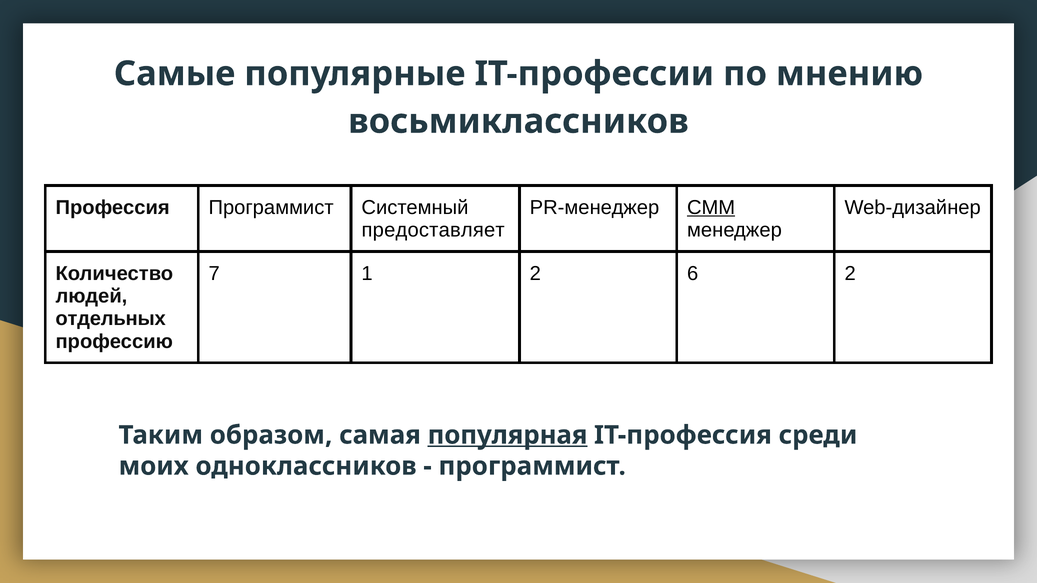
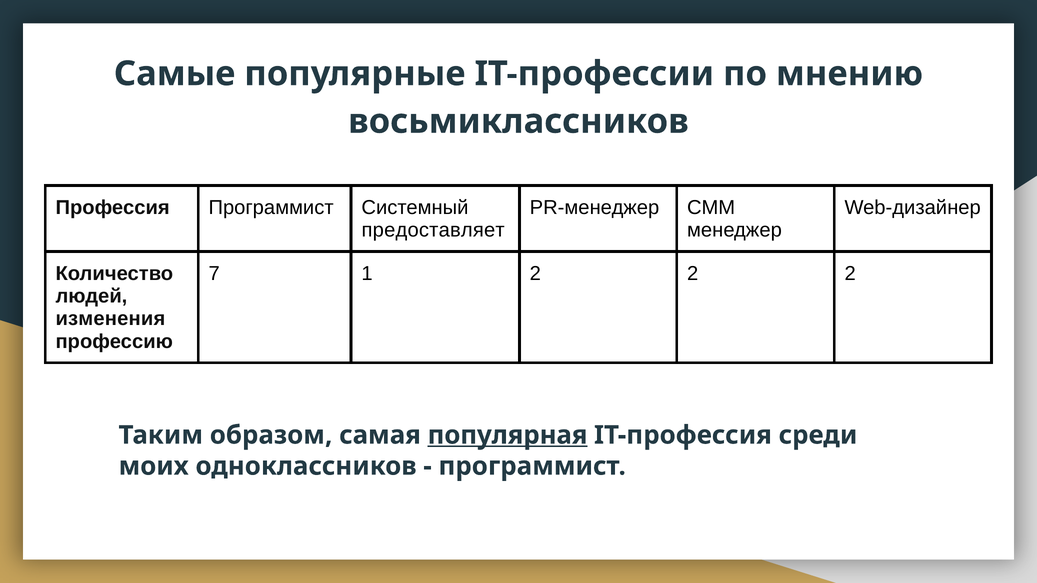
СММ underline: present -> none (711, 208)
1 2 6: 6 -> 2 (693, 274)
отдельных: отдельных -> изменения (110, 319)
